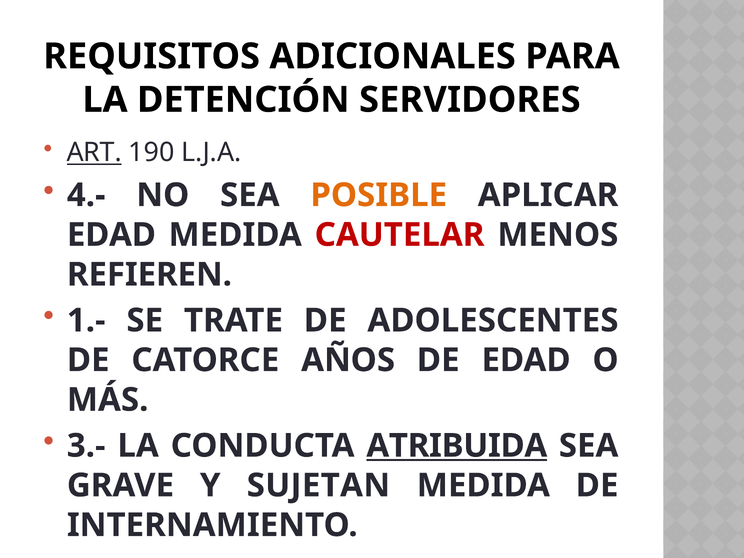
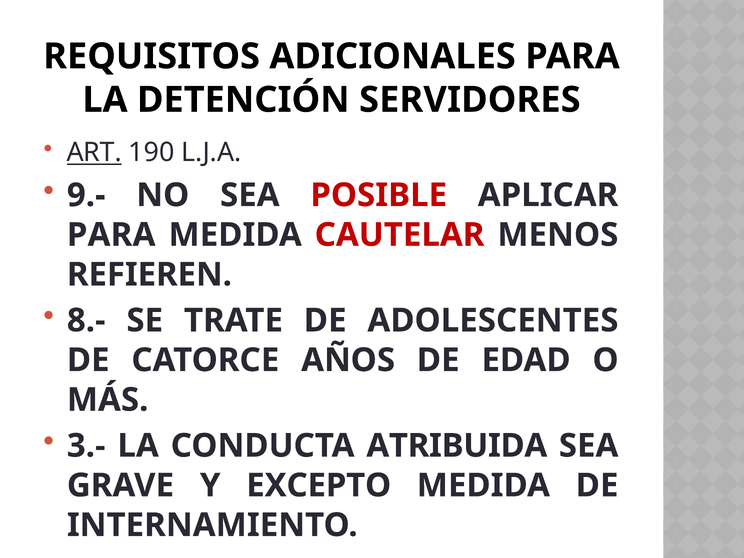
4.-: 4.- -> 9.- (86, 195)
POSIBLE colour: orange -> red (379, 195)
EDAD: EDAD -> PARA (111, 235)
1.-: 1.- -> 8.- (86, 320)
ATRIBUIDA underline: present -> none (457, 446)
SUJETAN: SUJETAN -> EXCEPTO (319, 485)
